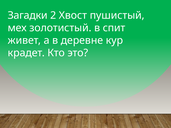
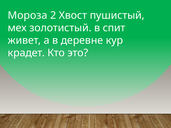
Загадки: Загадки -> Мороза (28, 15)
